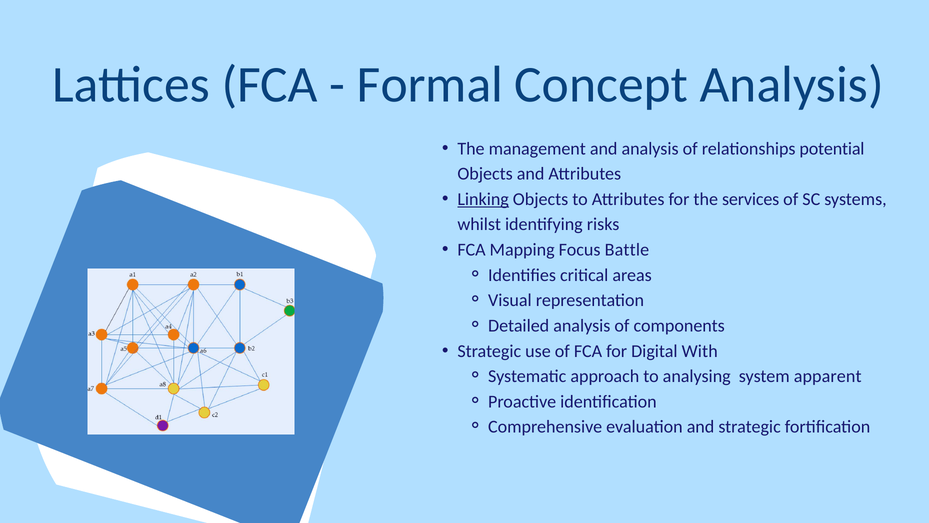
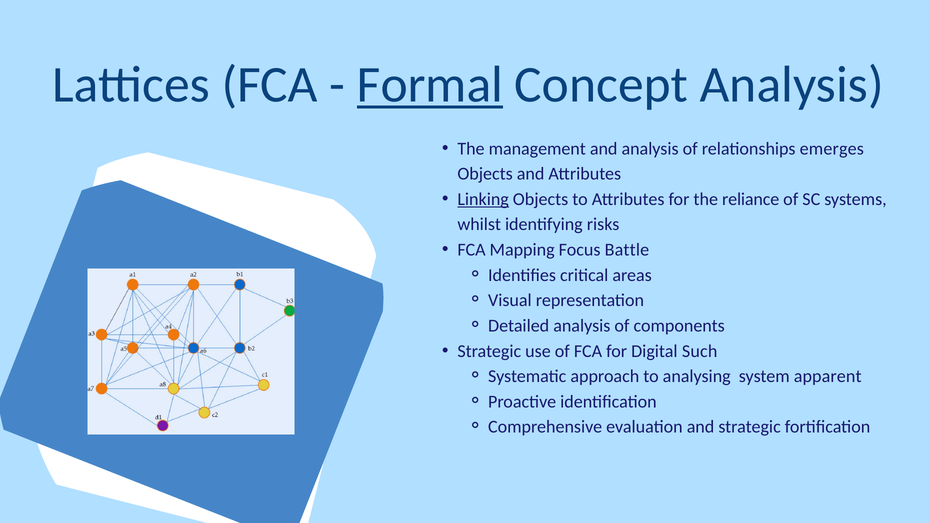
Formal underline: none -> present (430, 85)
potential: potential -> emerges (832, 148)
services: services -> reliance (751, 199)
With: With -> Such (700, 351)
